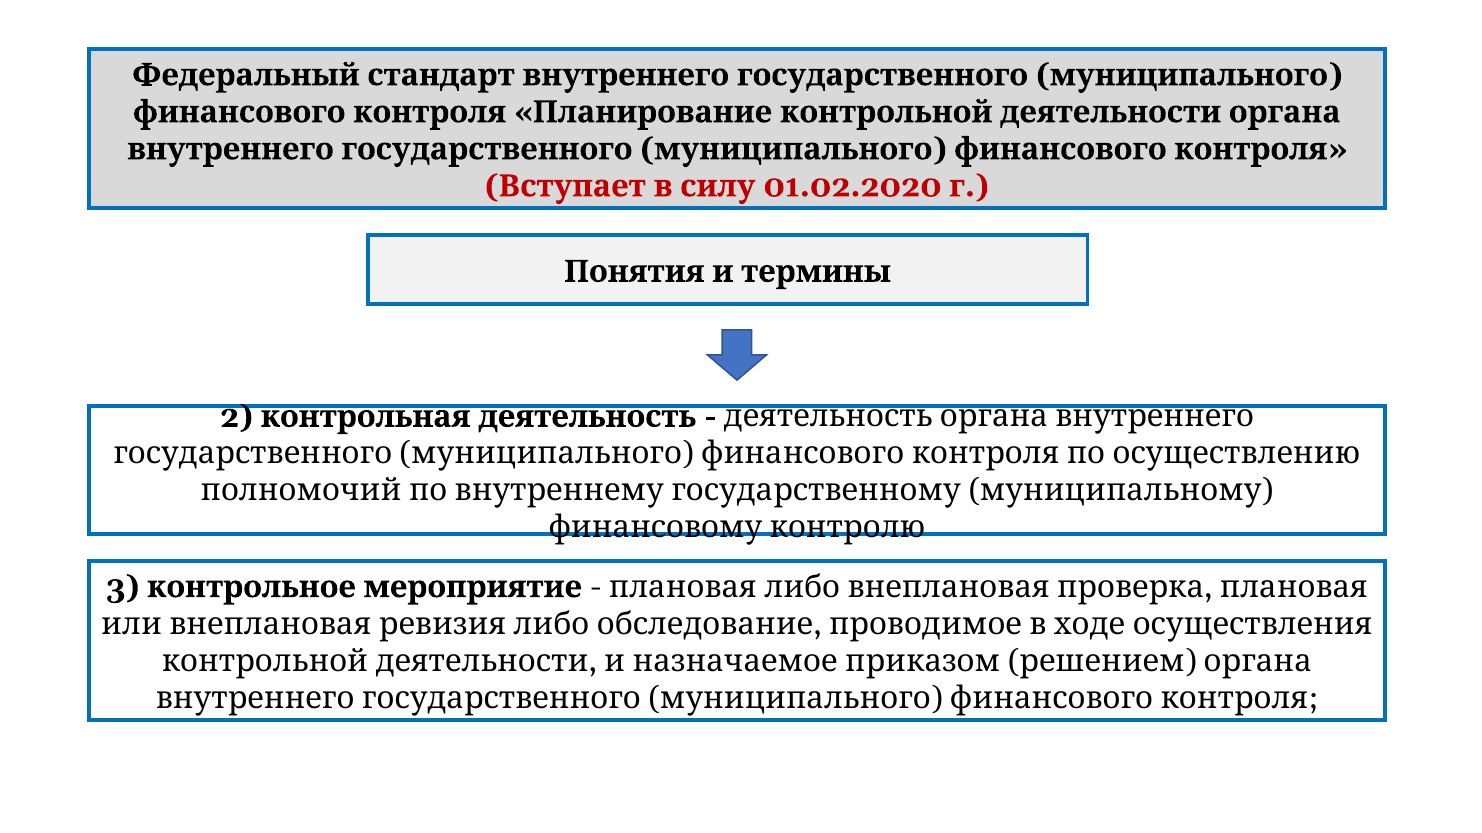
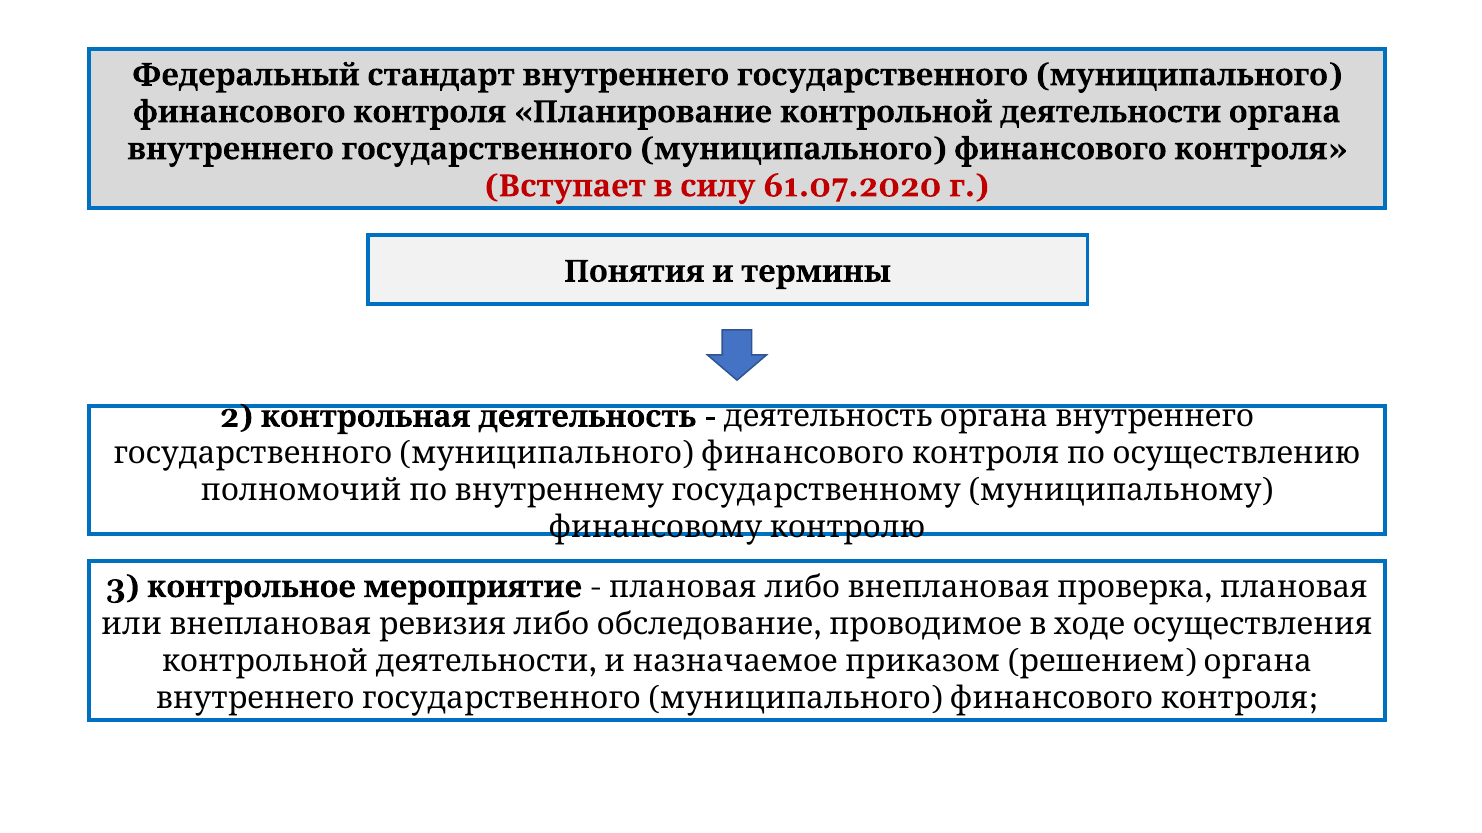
01.02.2020: 01.02.2020 -> 61.07.2020 (852, 186)
